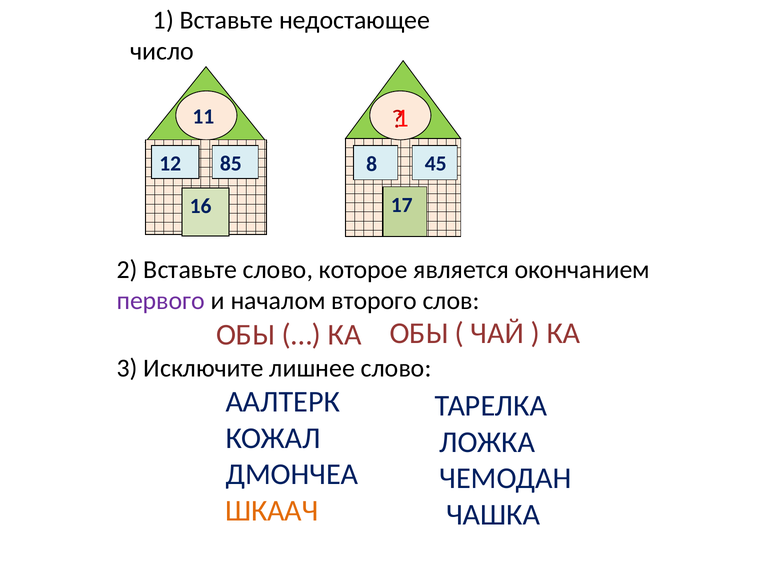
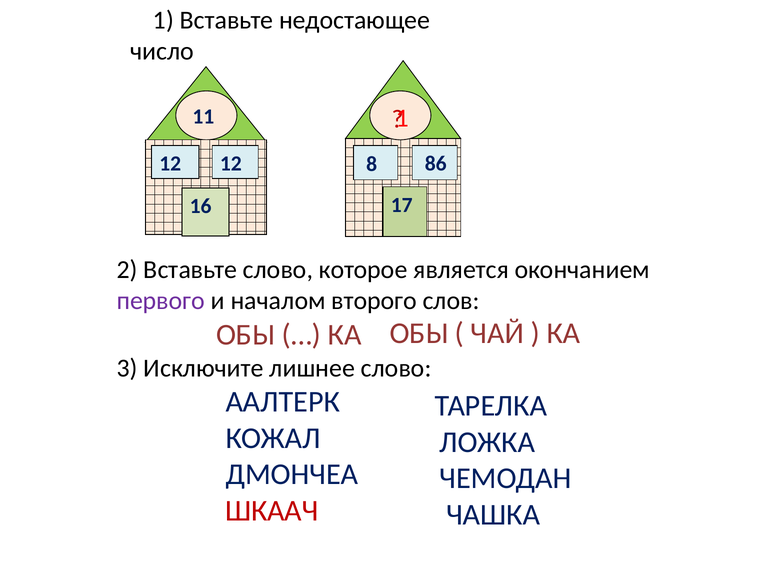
12 85: 85 -> 12 (231, 164)
45: 45 -> 86 (436, 164)
ШКААЧ colour: orange -> red (272, 511)
